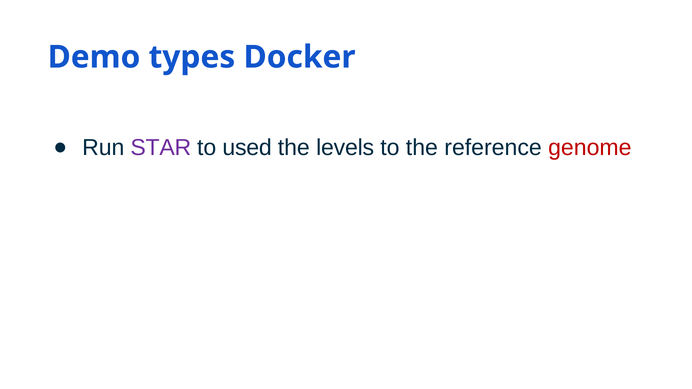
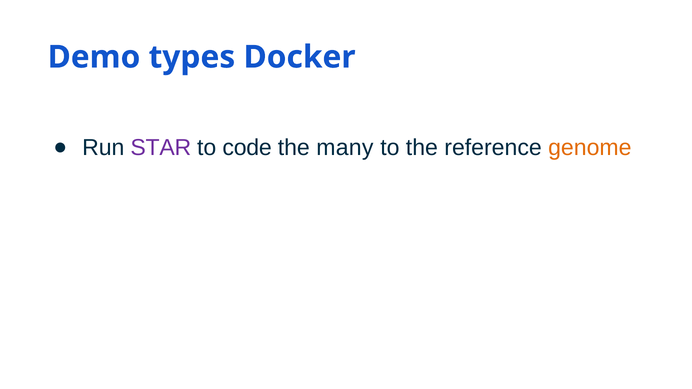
used: used -> code (247, 148)
levels: levels -> many (345, 148)
genome colour: red -> orange (590, 148)
